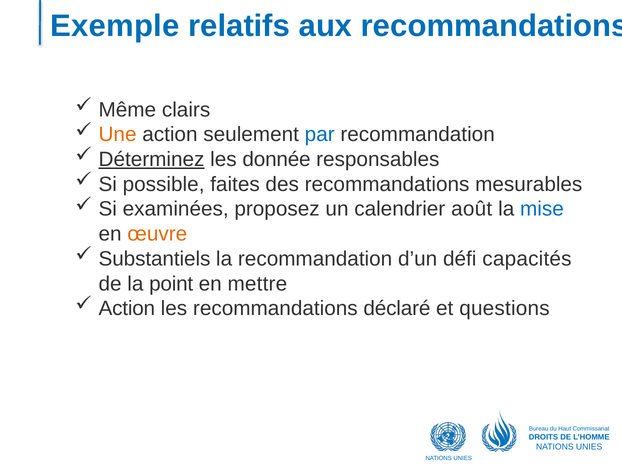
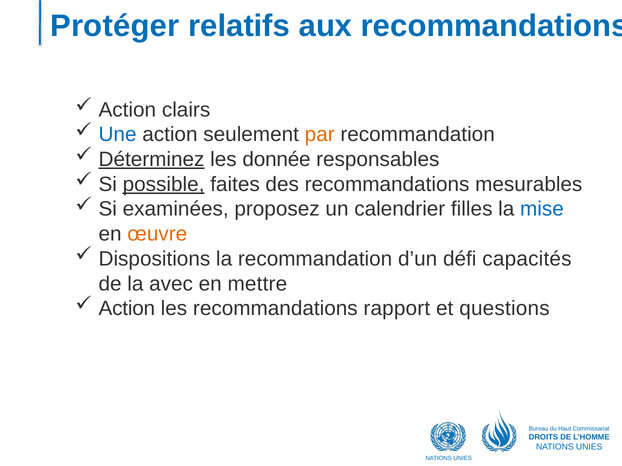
Exemple: Exemple -> Protéger (115, 26)
Même: Même -> Action (127, 110)
Une colour: orange -> blue (118, 135)
par colour: blue -> orange (320, 135)
possible underline: none -> present (164, 184)
août: août -> filles (472, 209)
Substantiels: Substantiels -> Dispositions (154, 259)
point: point -> avec (171, 284)
déclaré: déclaré -> rapport (397, 309)
